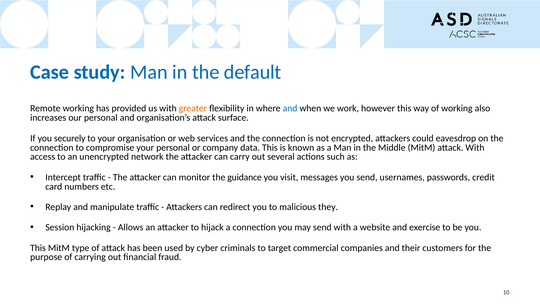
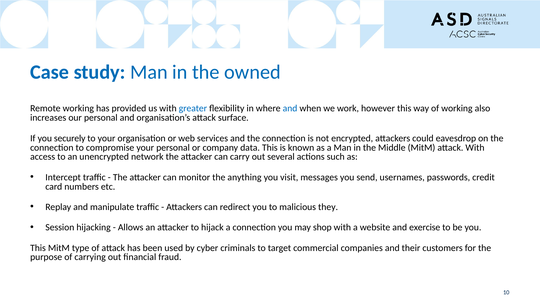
default: default -> owned (253, 72)
greater colour: orange -> blue (193, 108)
guidance: guidance -> anything (245, 177)
may send: send -> shop (322, 227)
